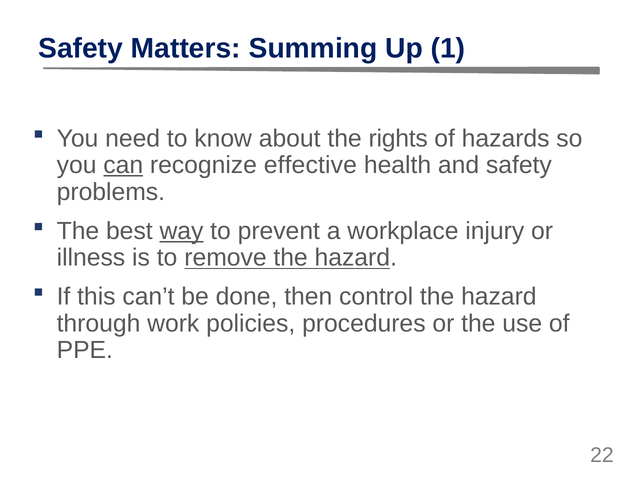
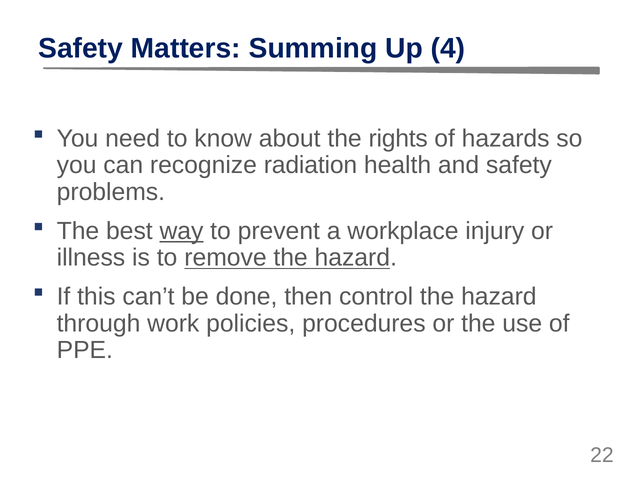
1: 1 -> 4 (448, 48)
can underline: present -> none (123, 165)
effective: effective -> radiation (310, 165)
